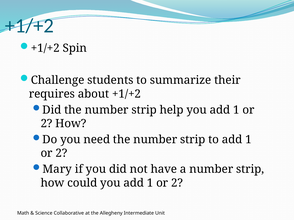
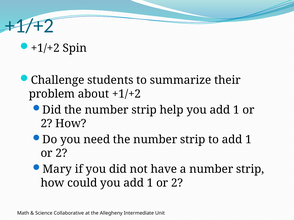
requires: requires -> problem (52, 94)
